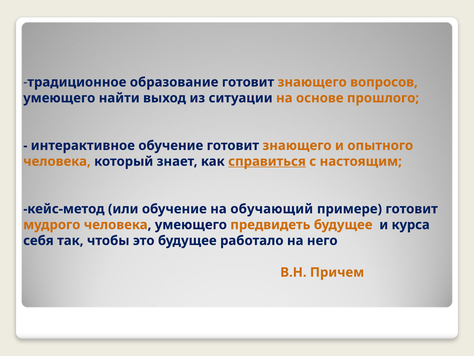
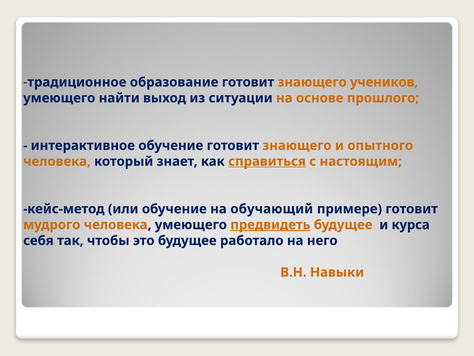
вопросов: вопросов -> учеников (384, 82)
предвидеть underline: none -> present (270, 224)
Причем: Причем -> Навыки (337, 272)
